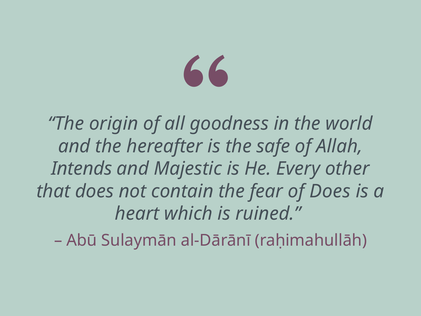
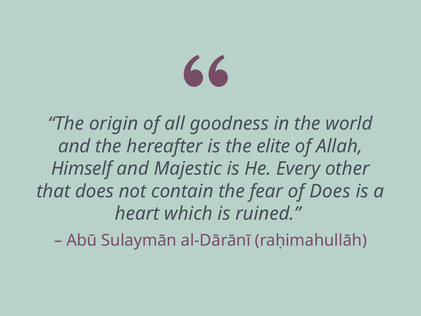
safe: safe -> elite (273, 146)
Intends: Intends -> Himself (82, 169)
